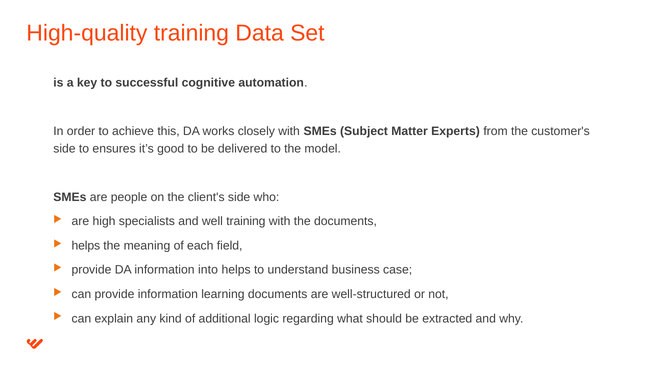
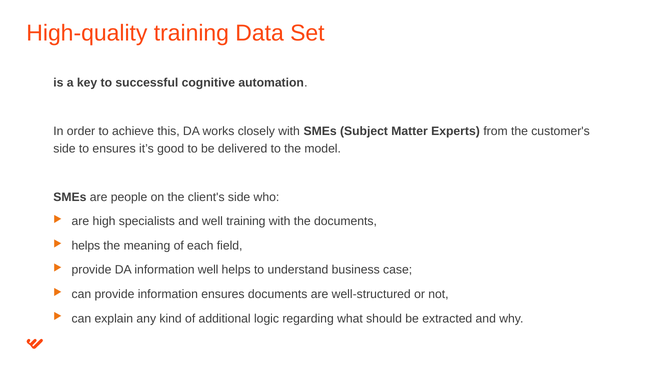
information into: into -> well (208, 270)
information learning: learning -> ensures (223, 294)
